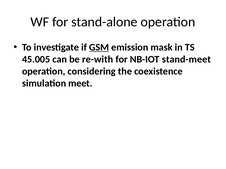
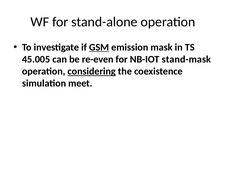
re-with: re-with -> re-even (98, 59)
stand-meet: stand-meet -> stand-mask (186, 59)
considering underline: none -> present (92, 72)
